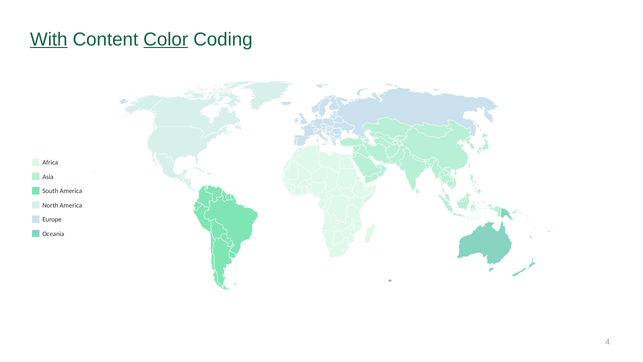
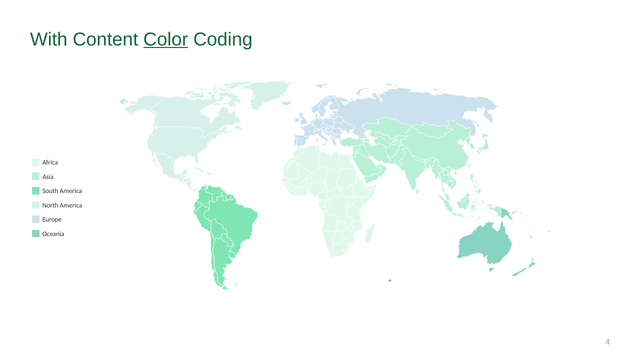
With underline: present -> none (49, 40)
